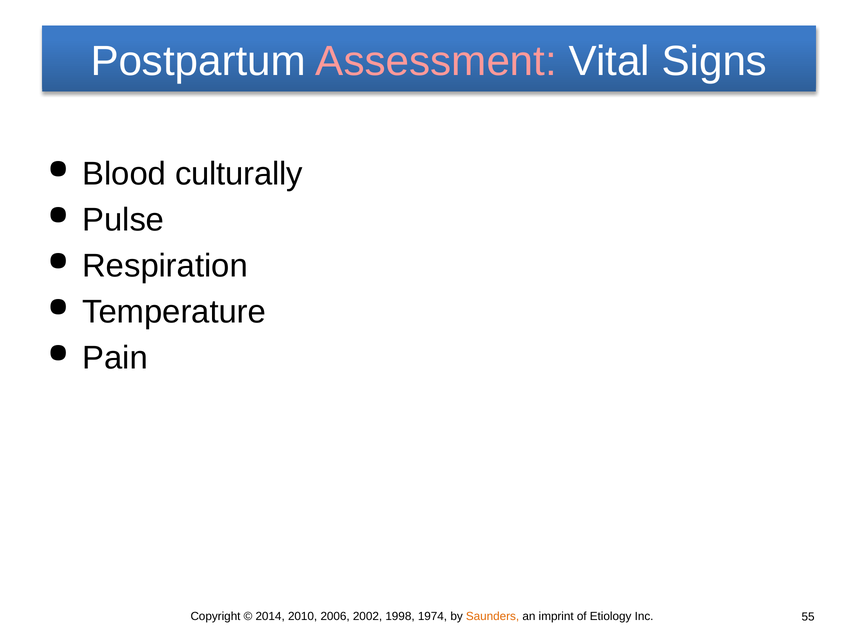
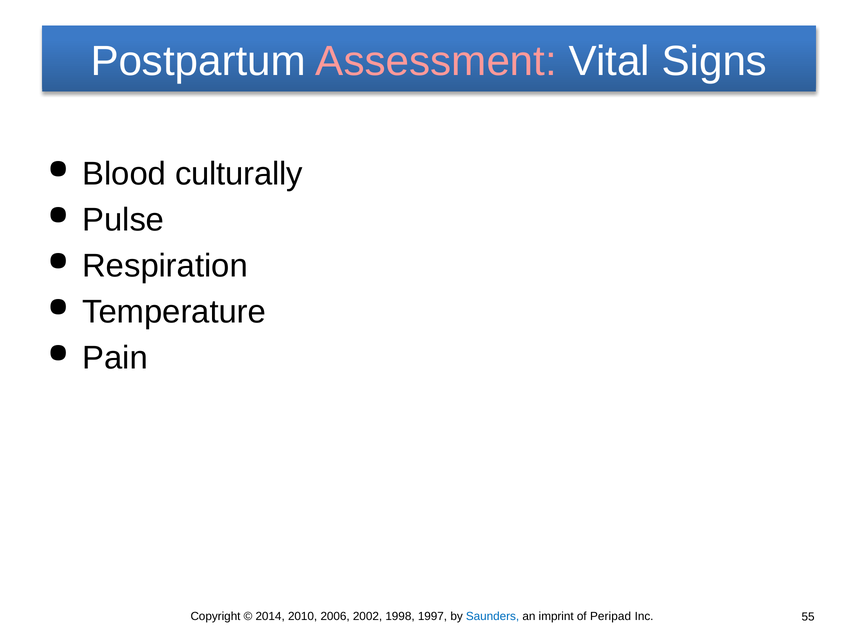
1974: 1974 -> 1997 (432, 616)
Saunders colour: orange -> blue (493, 616)
Etiology: Etiology -> Peripad (611, 616)
